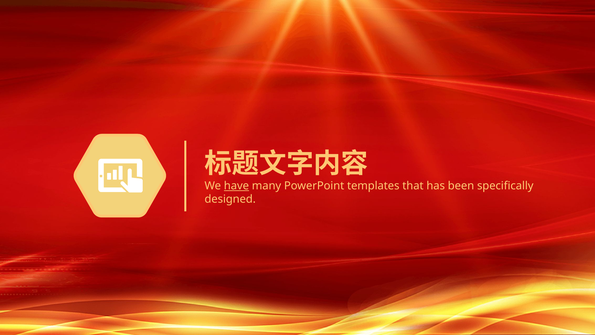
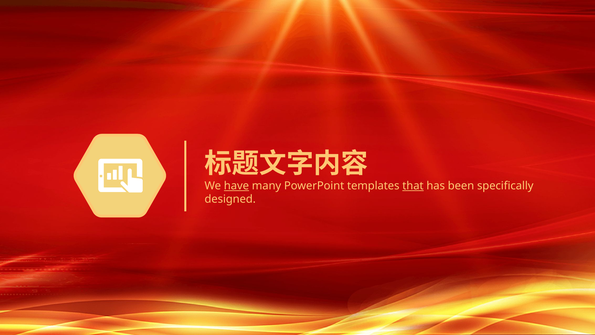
that underline: none -> present (413, 186)
